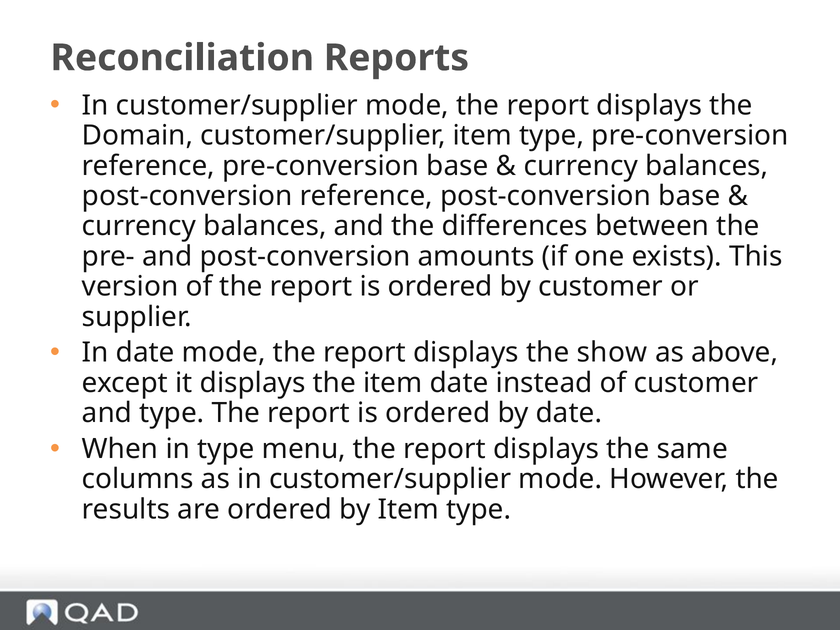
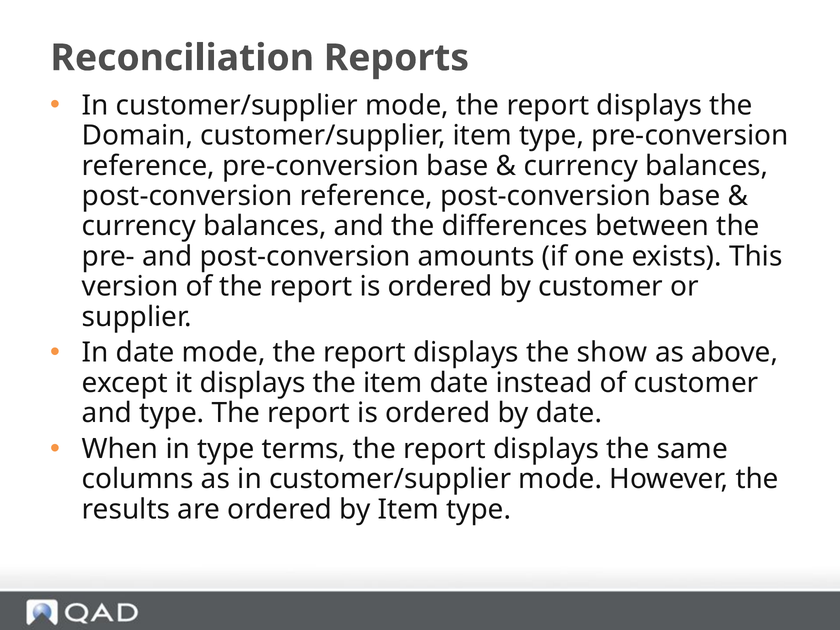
menu: menu -> terms (304, 449)
